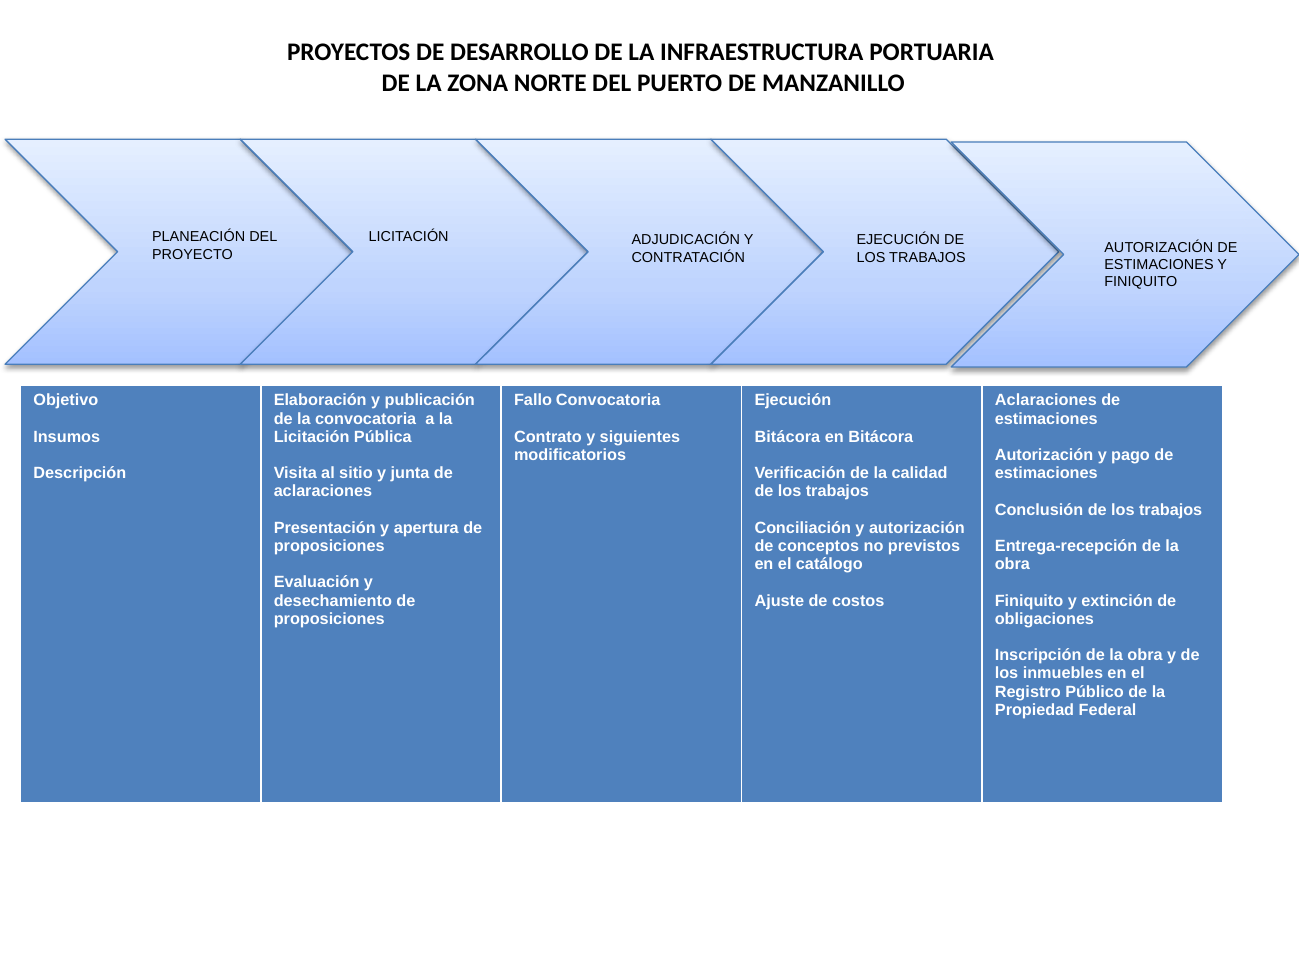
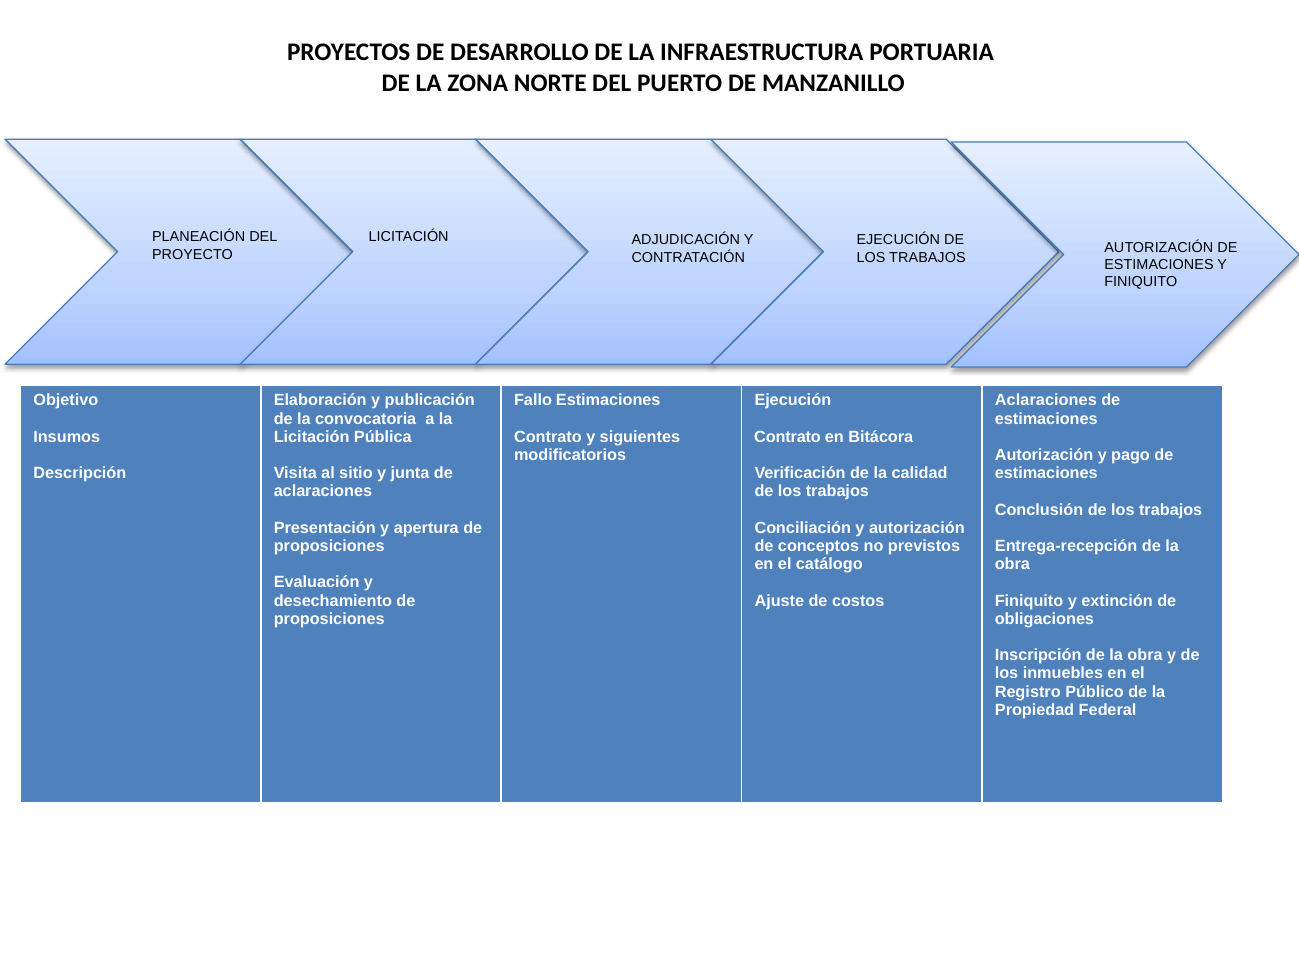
Fallo Convocatoria: Convocatoria -> Estimaciones (608, 401)
Bitácora: Bitácora -> Contrato (788, 437)
